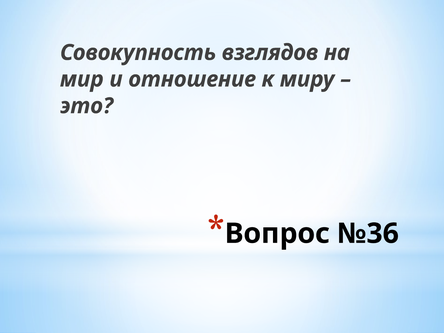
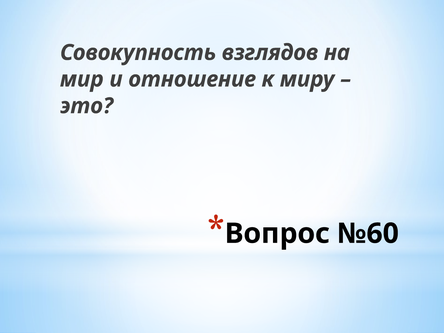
№36: №36 -> №60 (368, 234)
